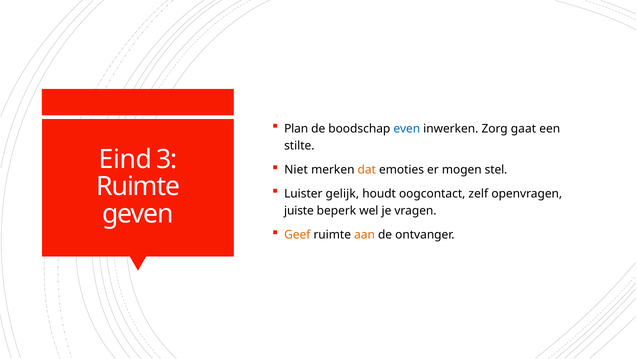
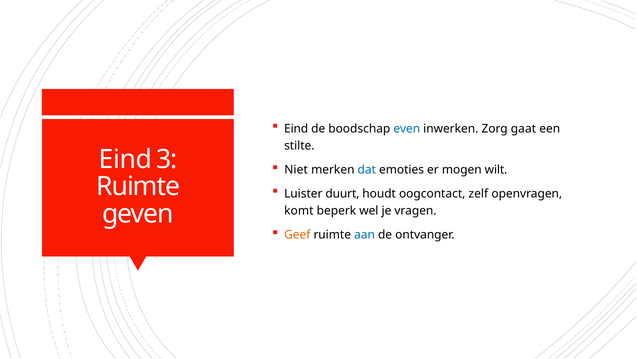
Plan: Plan -> Eind (296, 128)
dat colour: orange -> blue (367, 169)
stel: stel -> wilt (496, 169)
gelijk: gelijk -> duurt (342, 193)
juiste: juiste -> komt (299, 210)
aan colour: orange -> blue (365, 234)
